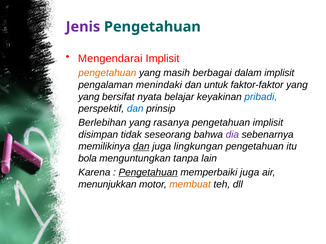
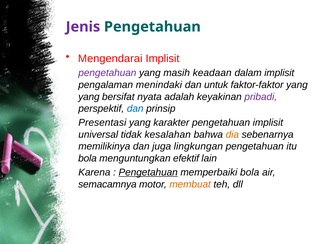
pengetahuan colour: orange -> purple (107, 73)
berbagai: berbagai -> keadaan (212, 73)
belajar: belajar -> adalah (179, 97)
pribadi colour: blue -> purple (261, 97)
Berlebihan: Berlebihan -> Presentasi (102, 123)
rasanya: rasanya -> karakter (171, 123)
disimpan: disimpan -> universal (98, 135)
seseorang: seseorang -> kesalahan (168, 135)
dia colour: purple -> orange (232, 135)
dan underline: present -> none (141, 147)
tanpa: tanpa -> efektif (186, 159)
memperbaiki juga: juga -> bola (250, 173)
menunjukkan: menunjukkan -> semacamnya (107, 185)
